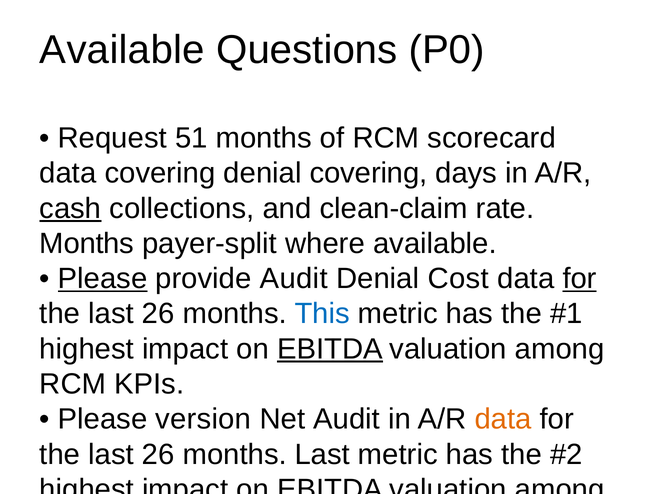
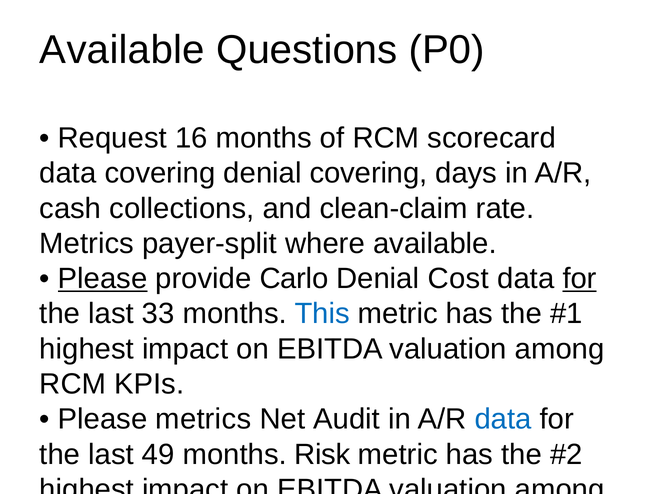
51: 51 -> 16 (191, 138)
cash underline: present -> none (70, 209)
Months: Months -> Metrics (87, 244)
provide Audit: Audit -> Carlo (294, 279)
26: 26 -> 33 (158, 314)
EBITDA underline: present -> none (330, 349)
Please version: version -> metrics (203, 419)
data colour: orange -> blue (503, 419)
26: 26 -> 49 (158, 455)
months Last: Last -> Risk (322, 455)
